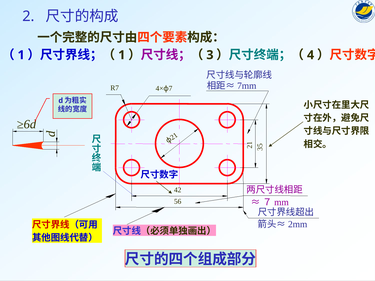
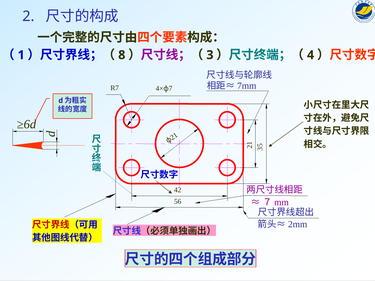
1: 1 -> 8 (122, 55)
